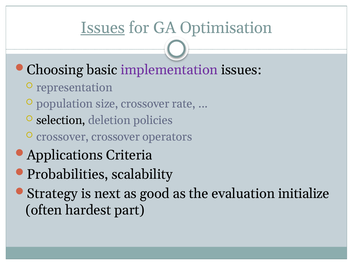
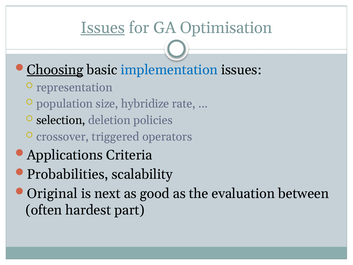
Choosing underline: none -> present (55, 70)
implementation colour: purple -> blue (169, 70)
size crossover: crossover -> hybridize (145, 104)
crossover crossover: crossover -> triggered (116, 137)
Strategy: Strategy -> Original (52, 193)
initialize: initialize -> between (304, 193)
